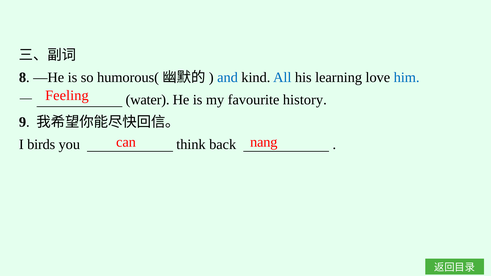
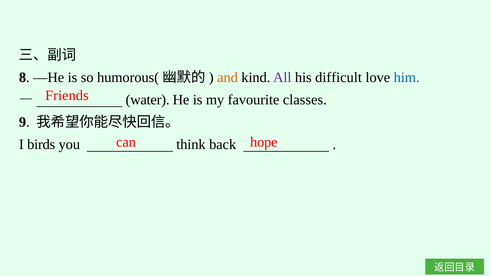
and colour: blue -> orange (228, 78)
All colour: blue -> purple (282, 78)
learning: learning -> difficult (339, 78)
Feeling: Feeling -> Friends (67, 96)
history: history -> classes (305, 100)
nang: nang -> hope (264, 142)
